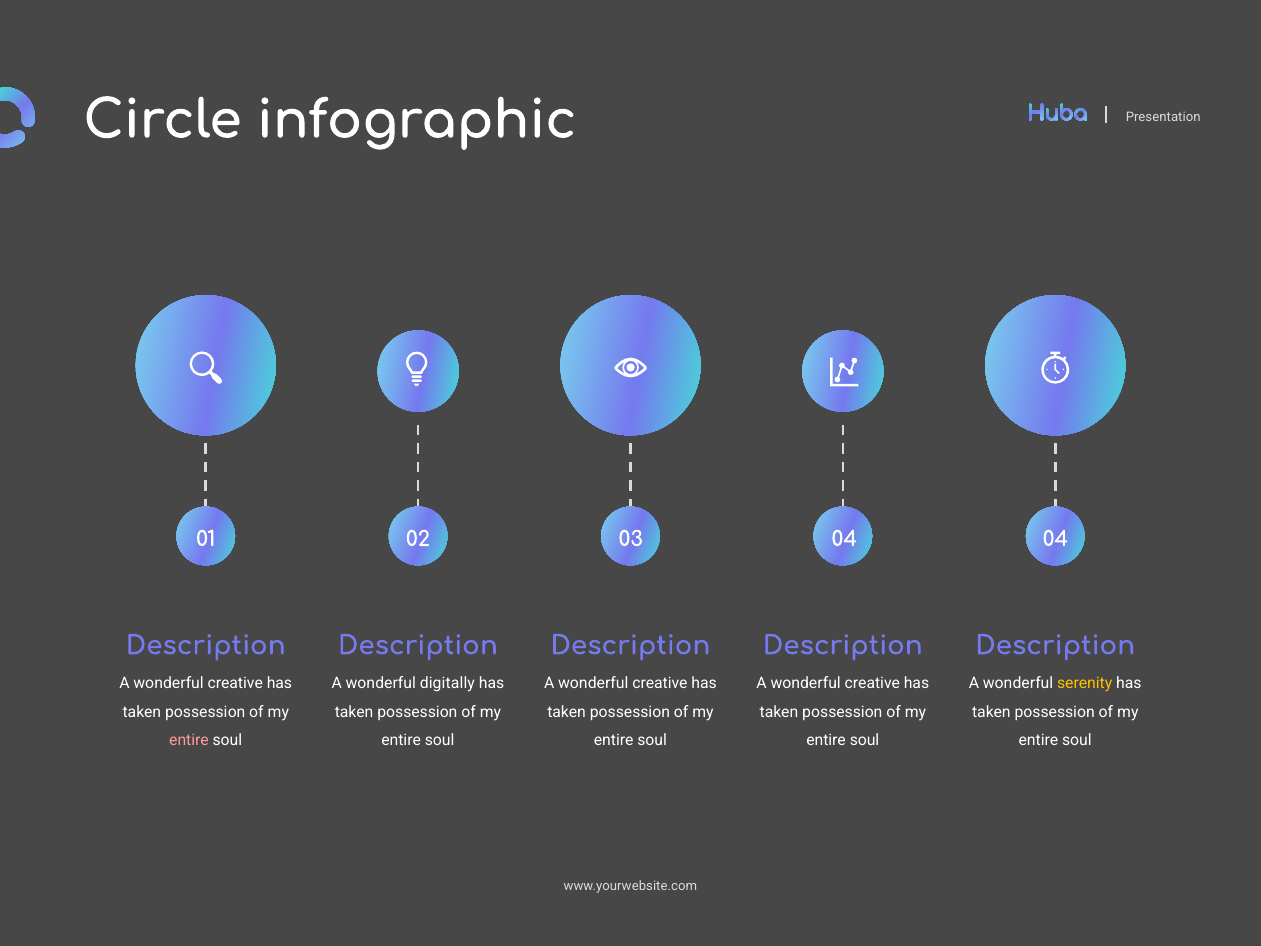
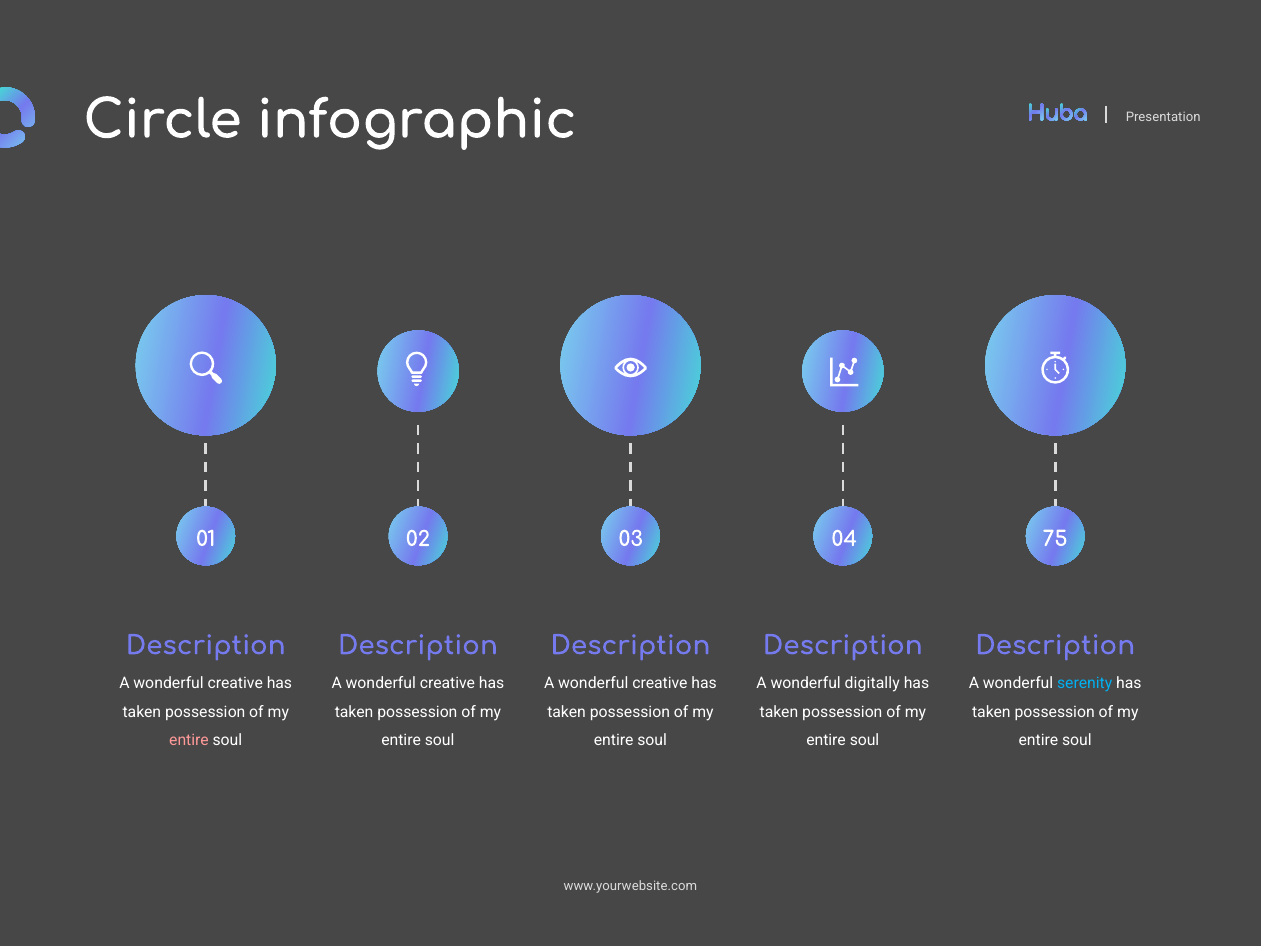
04 04: 04 -> 75 (1055, 539)
digitally: digitally -> creative (447, 683)
creative: creative -> digitally (872, 683)
serenity colour: yellow -> light blue (1085, 683)
